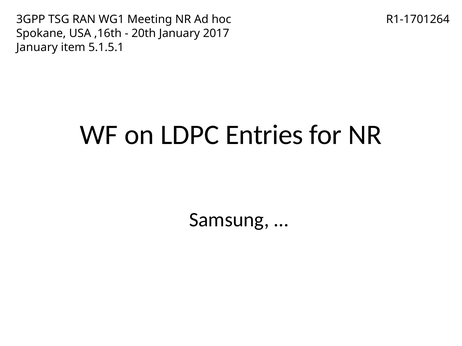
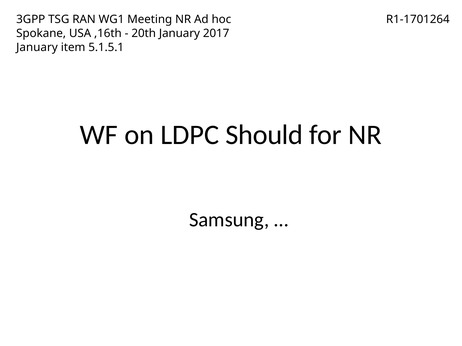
Entries: Entries -> Should (264, 135)
